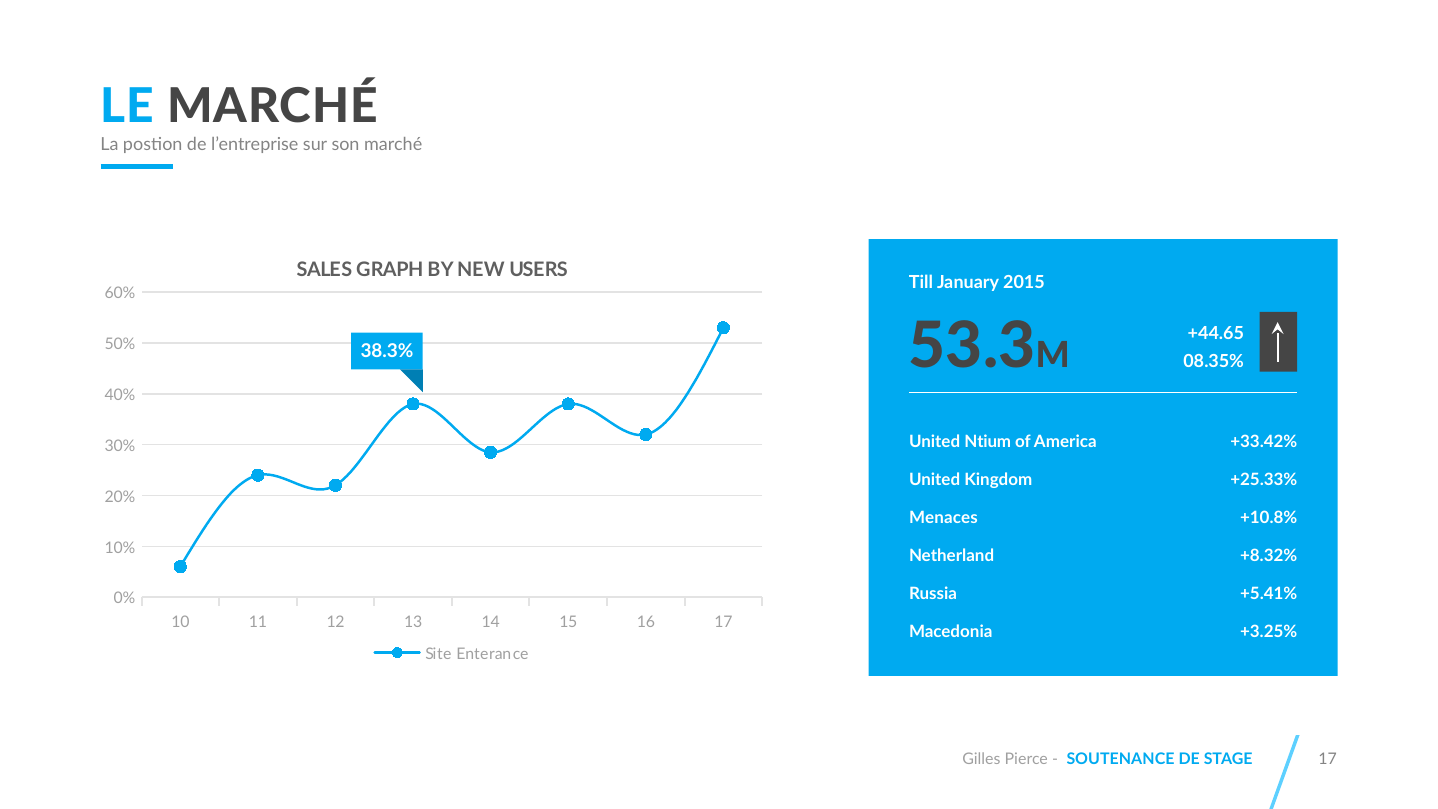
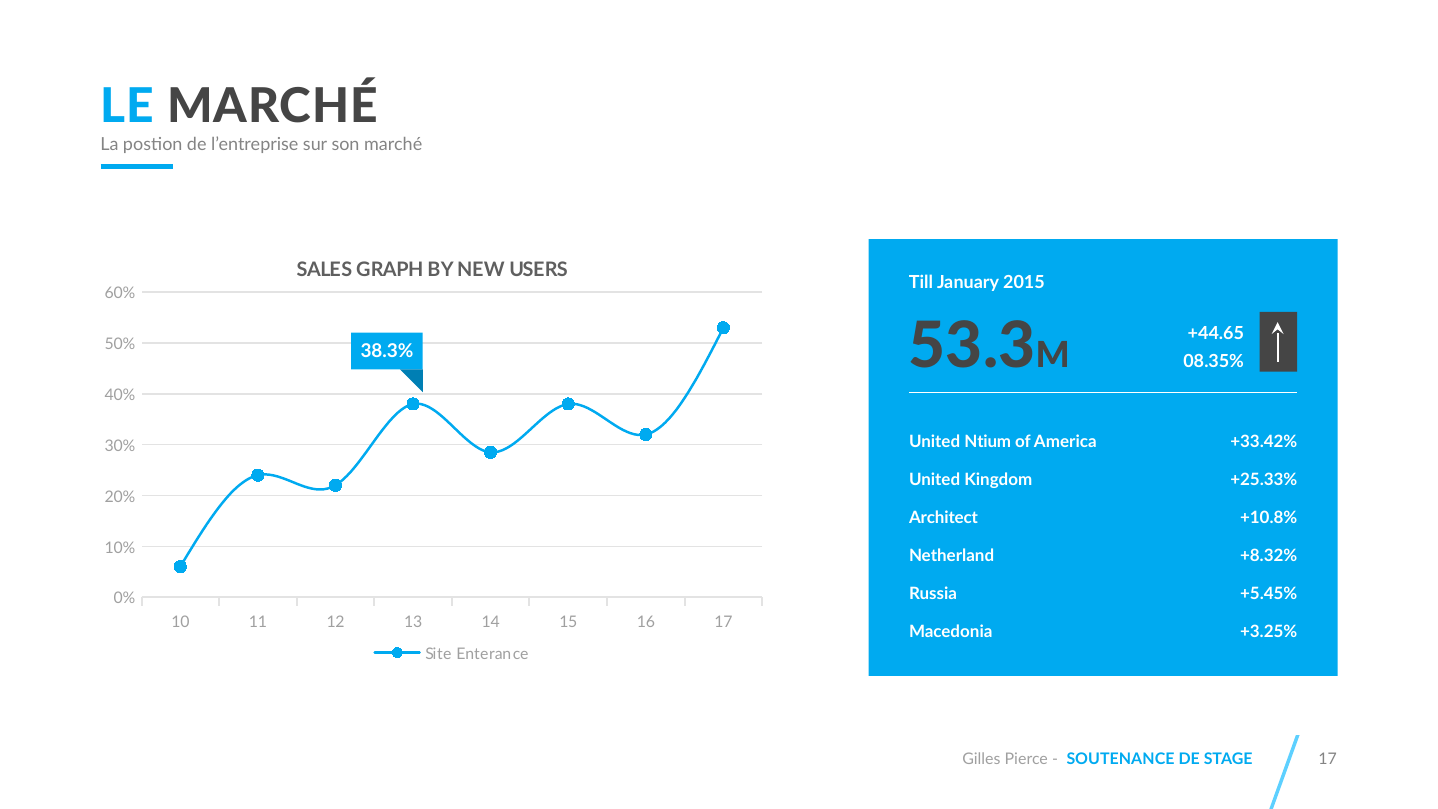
Menaces: Menaces -> Architect (944, 518)
+5.41%: +5.41% -> +5.45% (1269, 594)
